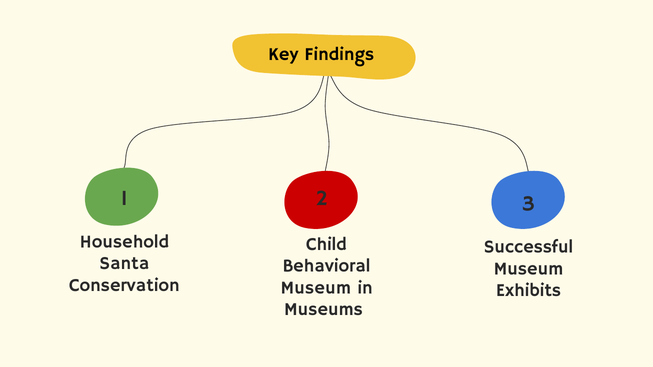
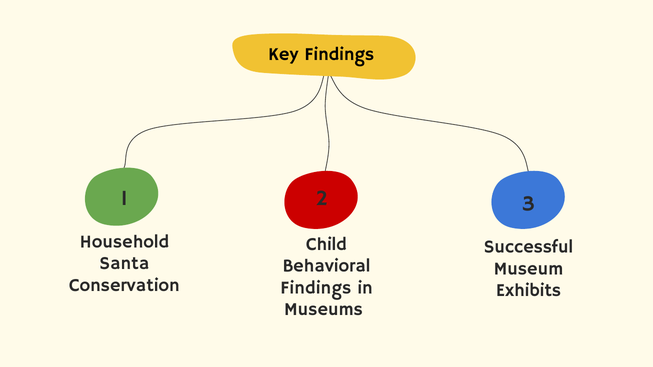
Museum: Museum -> Findings (316, 288)
